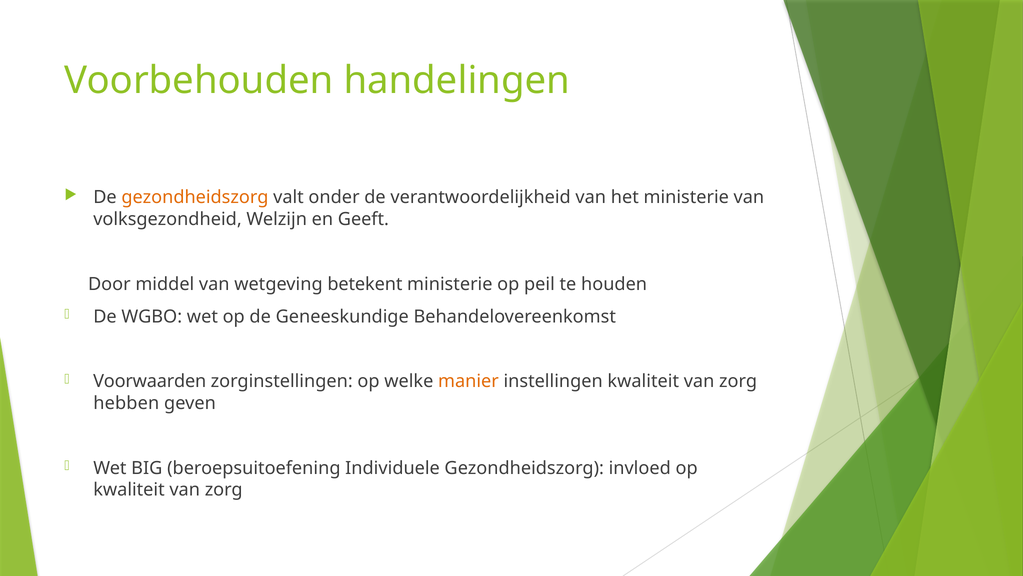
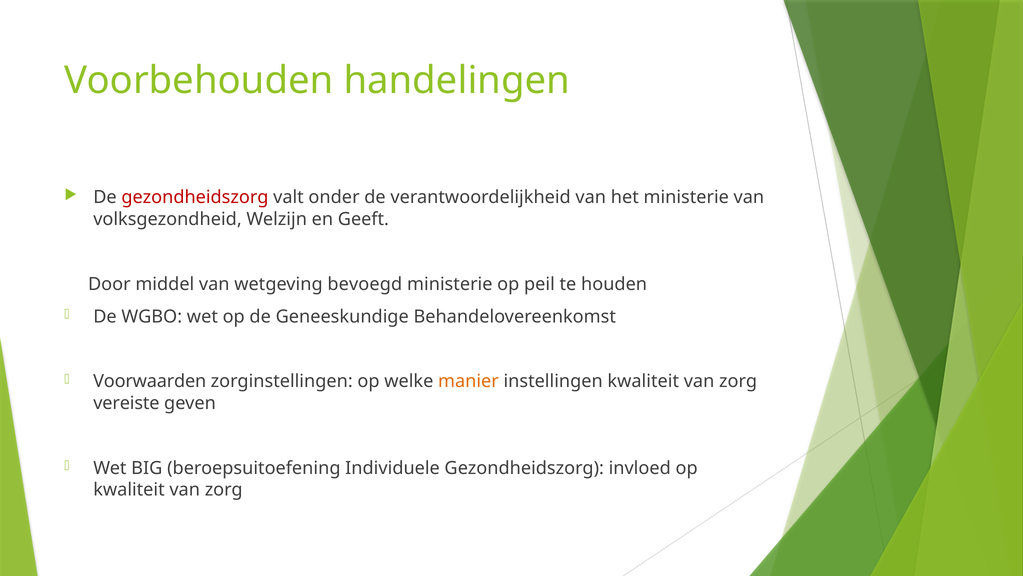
gezondheidszorg colour: orange -> red (195, 197)
betekent: betekent -> bevoegd (365, 284)
hebben: hebben -> vereiste (126, 403)
